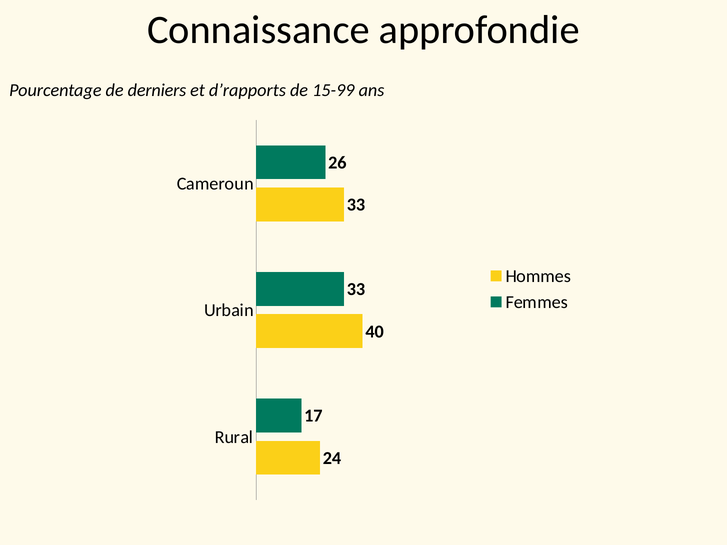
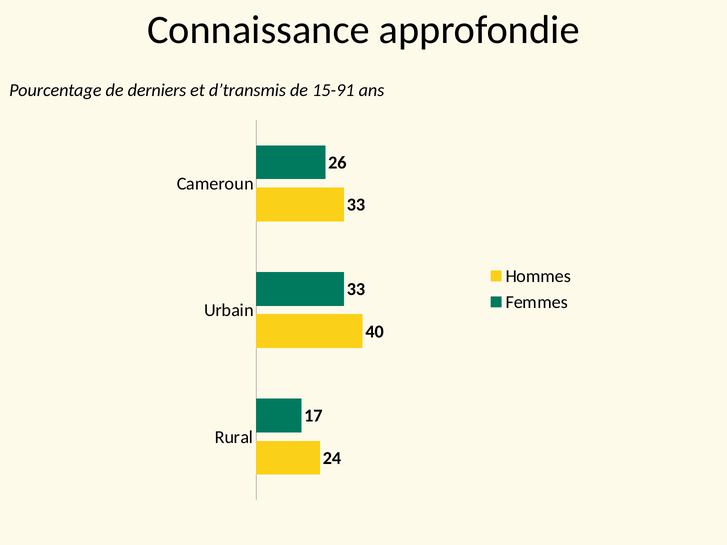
d’rapports: d’rapports -> d’transmis (247, 90)
15-99: 15-99 -> 15-91 (333, 90)
